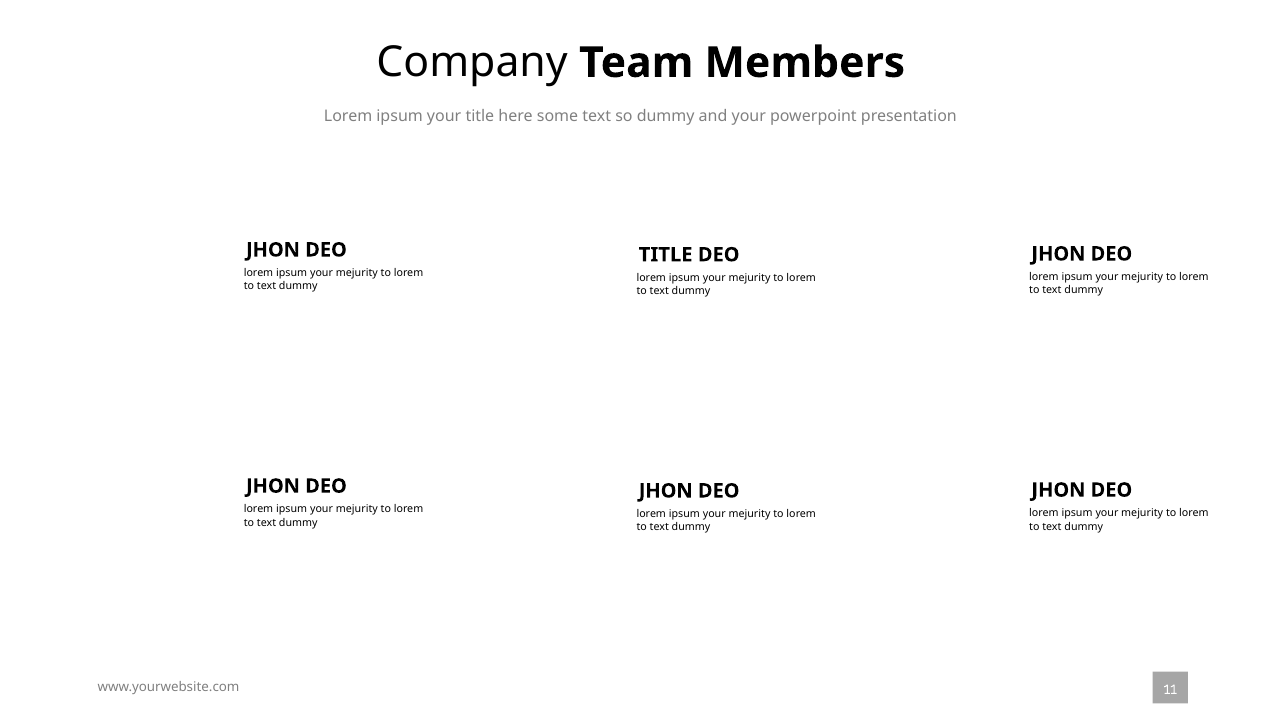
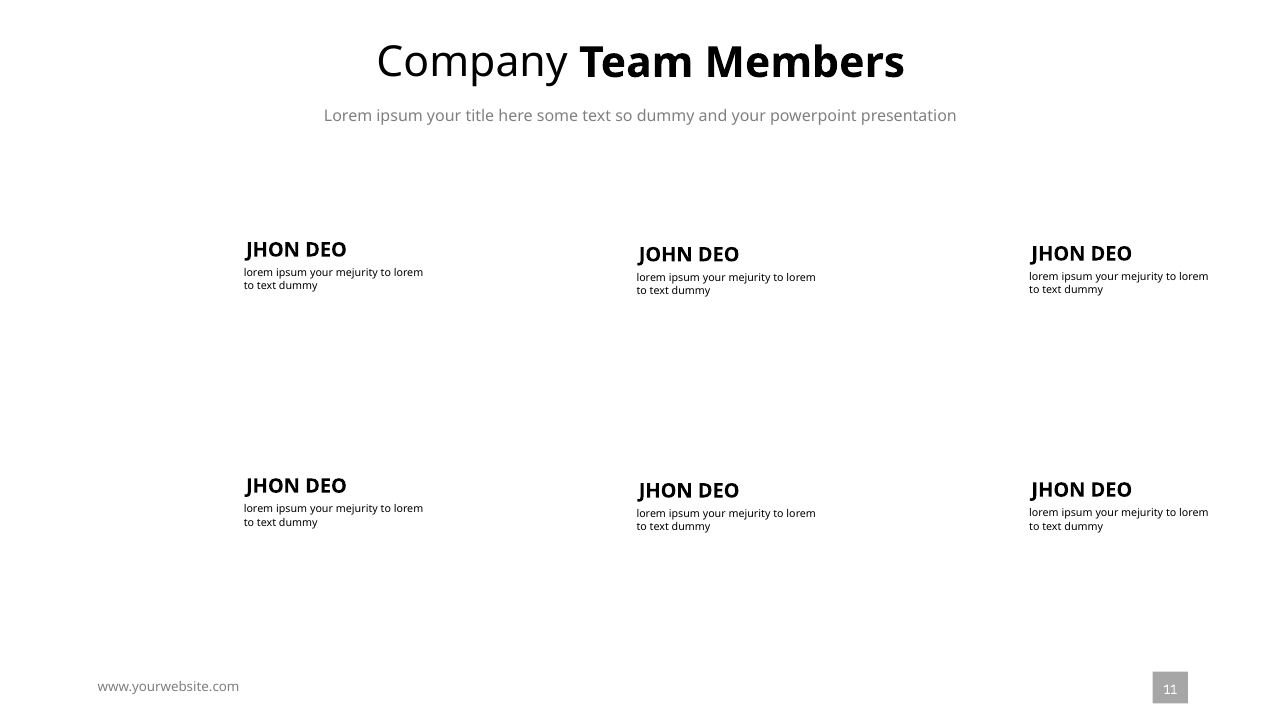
TITLE: TITLE -> JOHN (666, 255)
